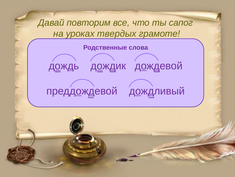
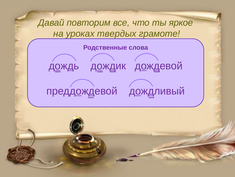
сапог: сапог -> яркое (181, 23)
